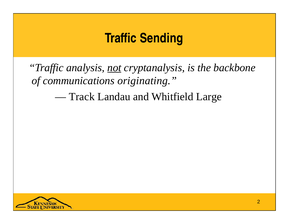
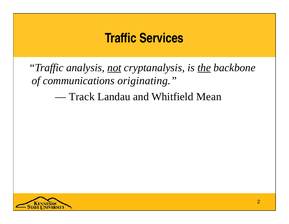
Sending: Sending -> Services (162, 38)
the underline: none -> present (204, 67)
Large: Large -> Mean (209, 96)
